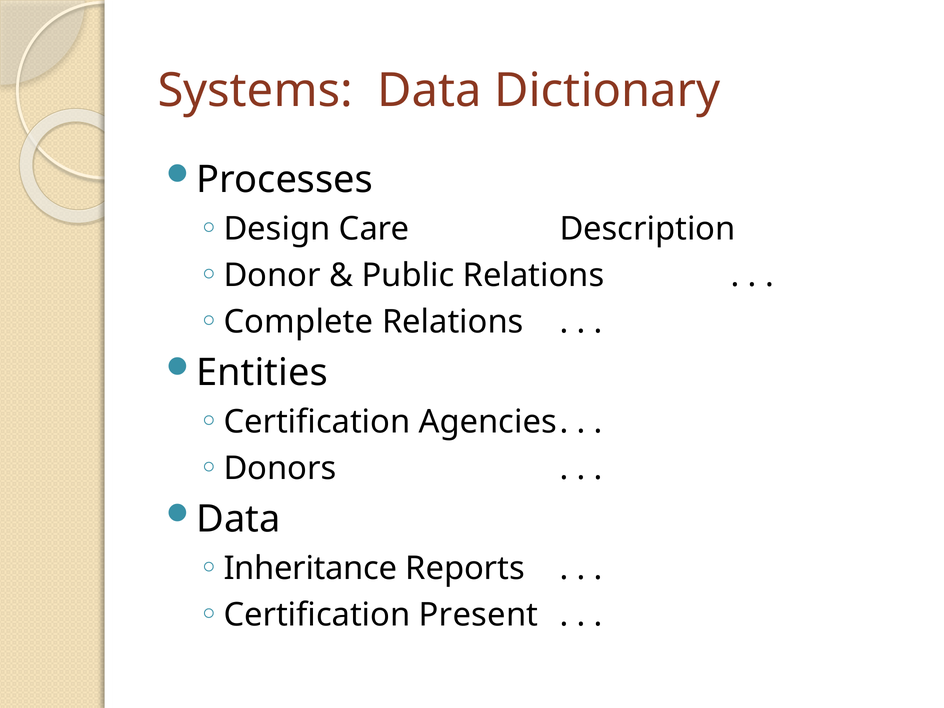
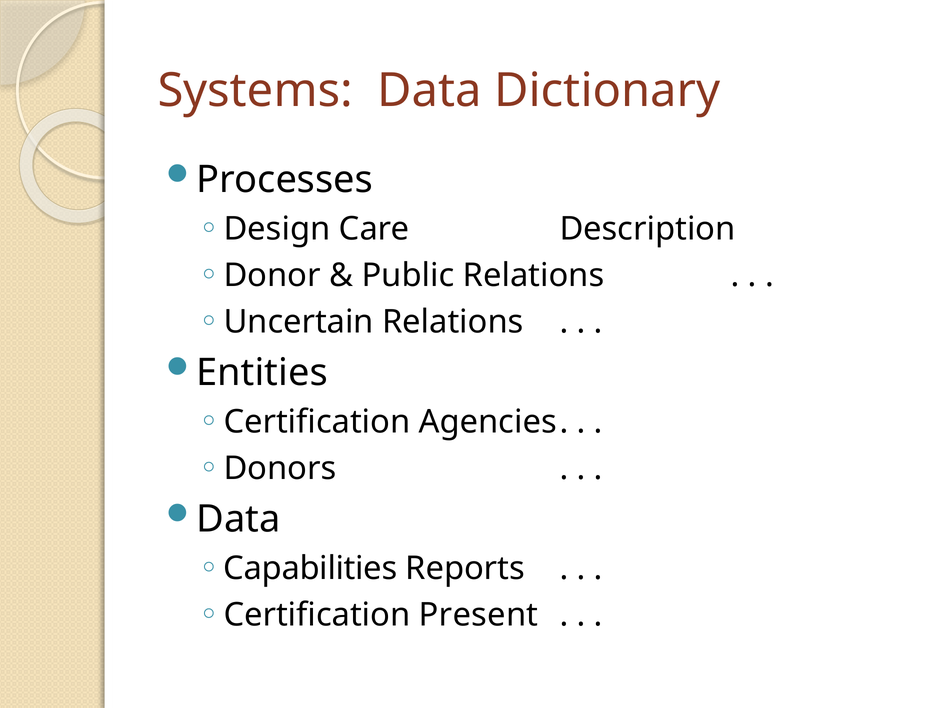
Complete: Complete -> Uncertain (299, 322)
Inheritance: Inheritance -> Capabilities (310, 569)
